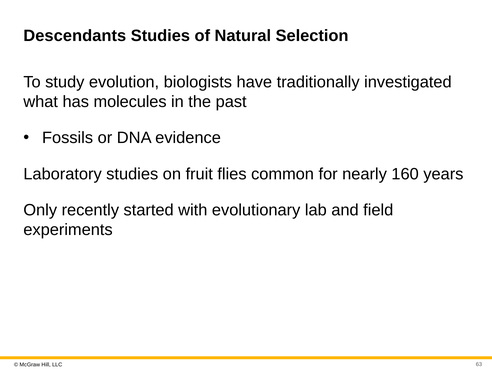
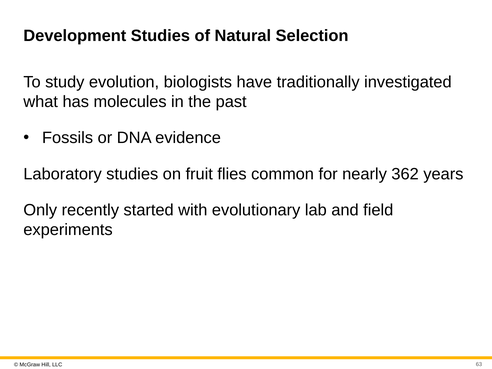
Descendants: Descendants -> Development (75, 36)
160: 160 -> 362 (405, 174)
